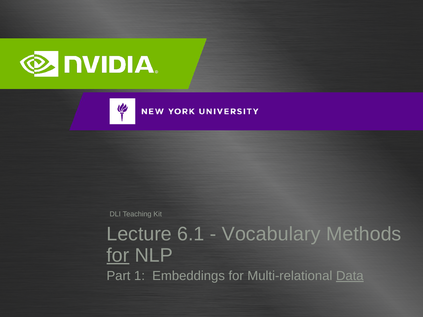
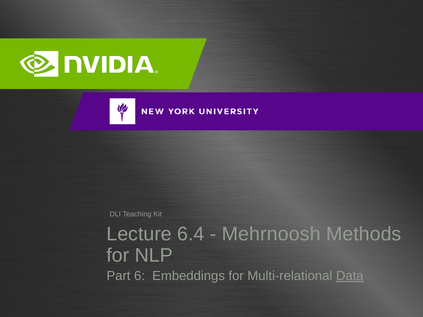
6.1: 6.1 -> 6.4 (191, 234)
Vocabulary: Vocabulary -> Mehrnoosh (271, 234)
for underline: present -> none (118, 255)
Part 1: 1 -> 6 (140, 276)
